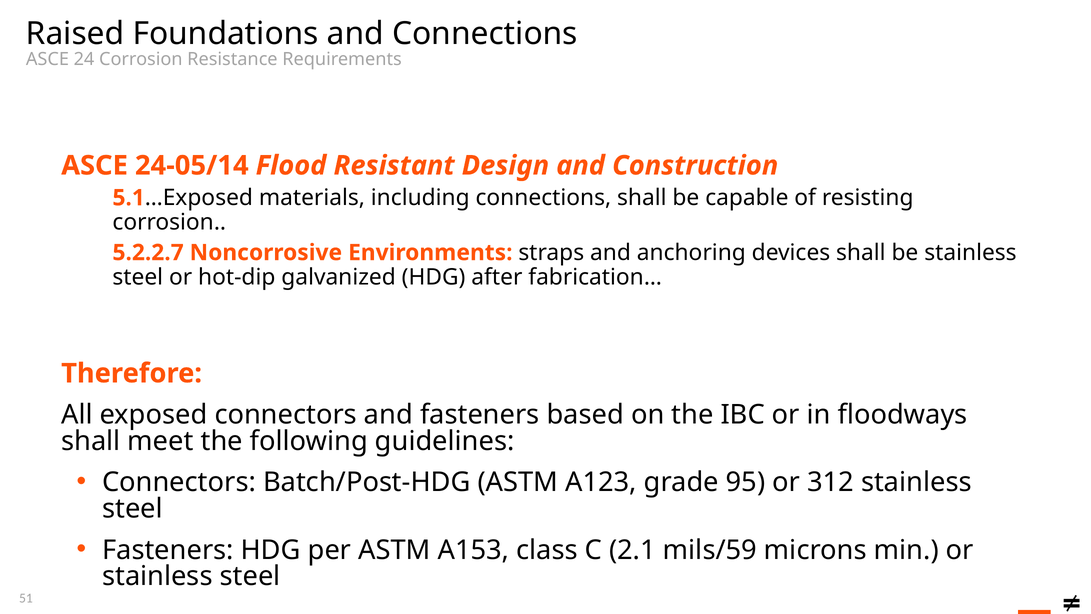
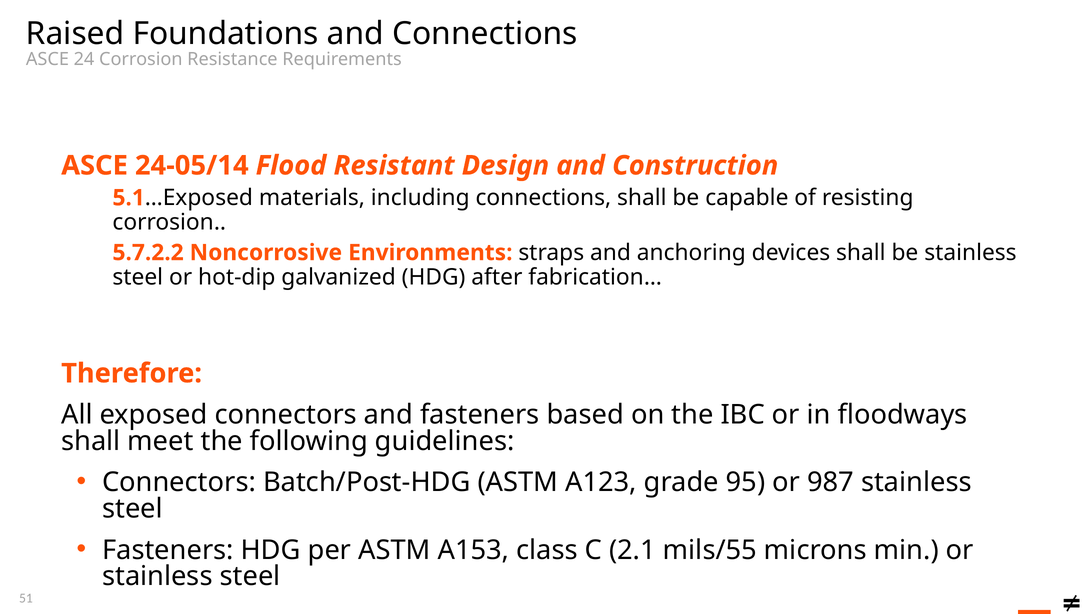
5.2.2.7: 5.2.2.7 -> 5.7.2.2 (148, 252)
312: 312 -> 987 (831, 482)
mils/59: mils/59 -> mils/55 (710, 550)
